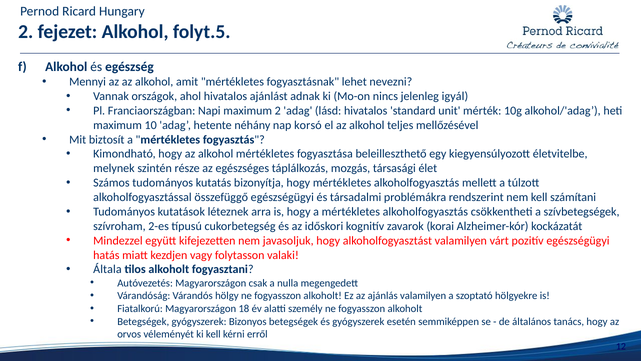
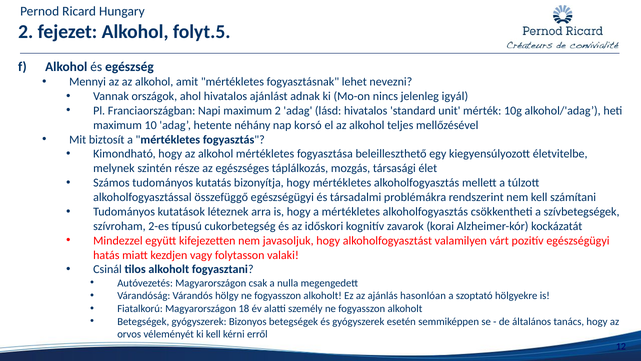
Általa: Általa -> Csinál (107, 269)
ajánlás valamilyen: valamilyen -> hasonlóan (423, 296)
